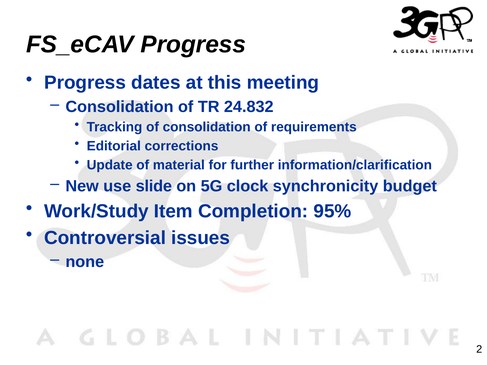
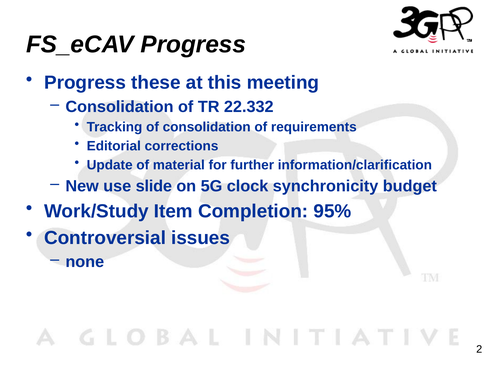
dates: dates -> these (156, 83)
24.832: 24.832 -> 22.332 (249, 107)
